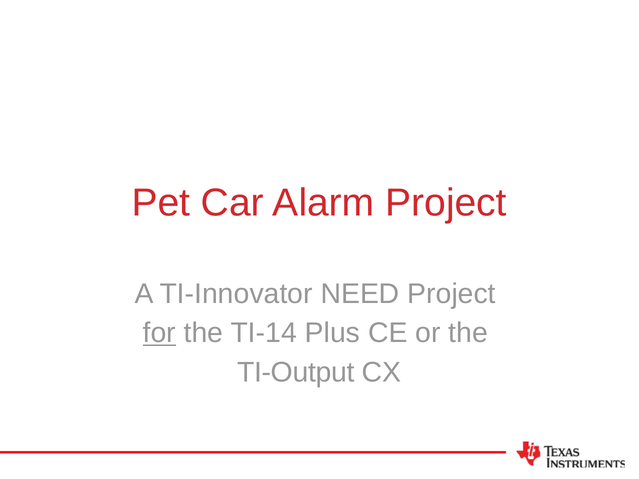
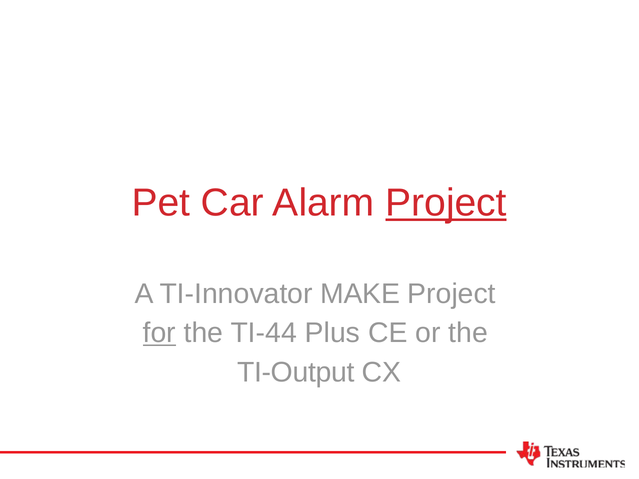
Project underline: none -> present (446, 203)
NEED: NEED -> MAKE (360, 294)
TI-14: TI-14 -> TI-44 (264, 333)
